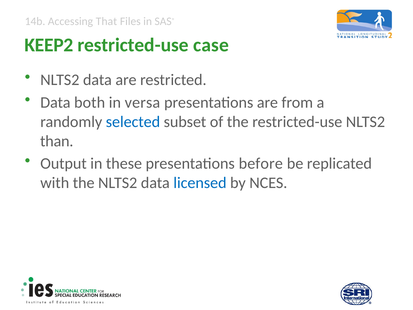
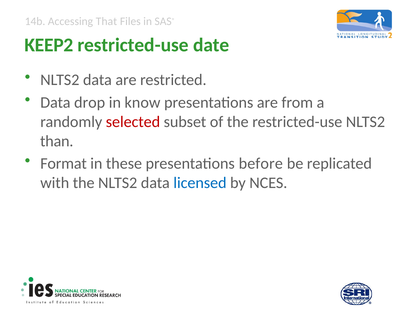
case: case -> date (211, 45)
both: both -> drop (90, 102)
versa: versa -> know (142, 102)
selected colour: blue -> red (133, 122)
Output: Output -> Format (64, 163)
